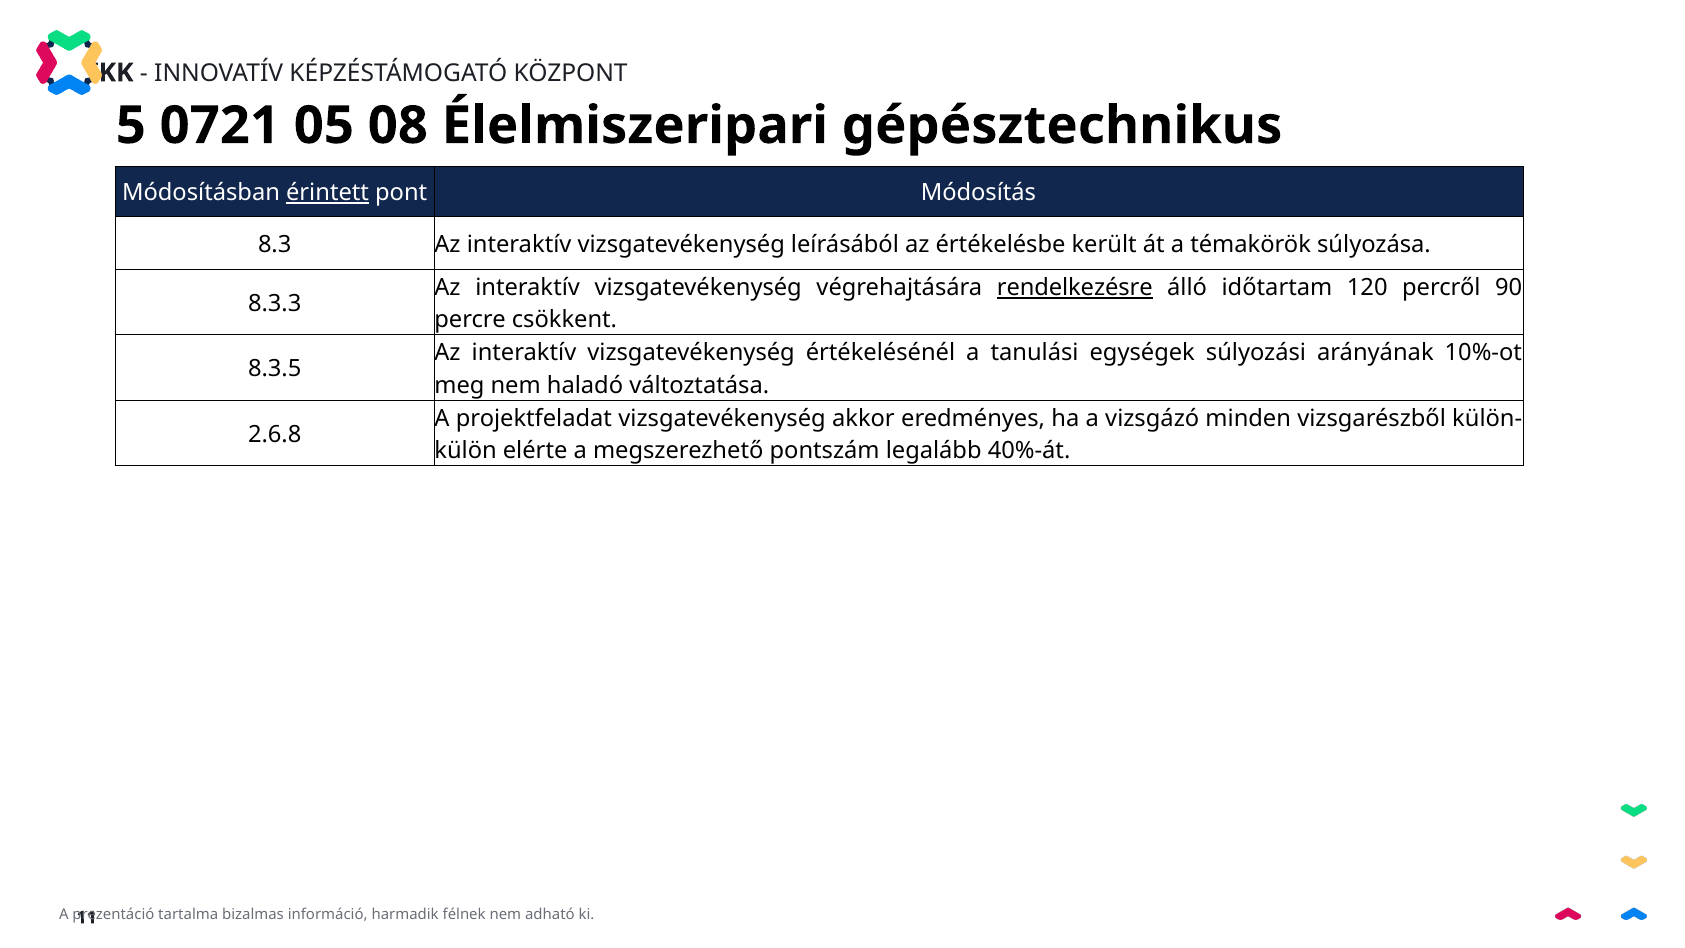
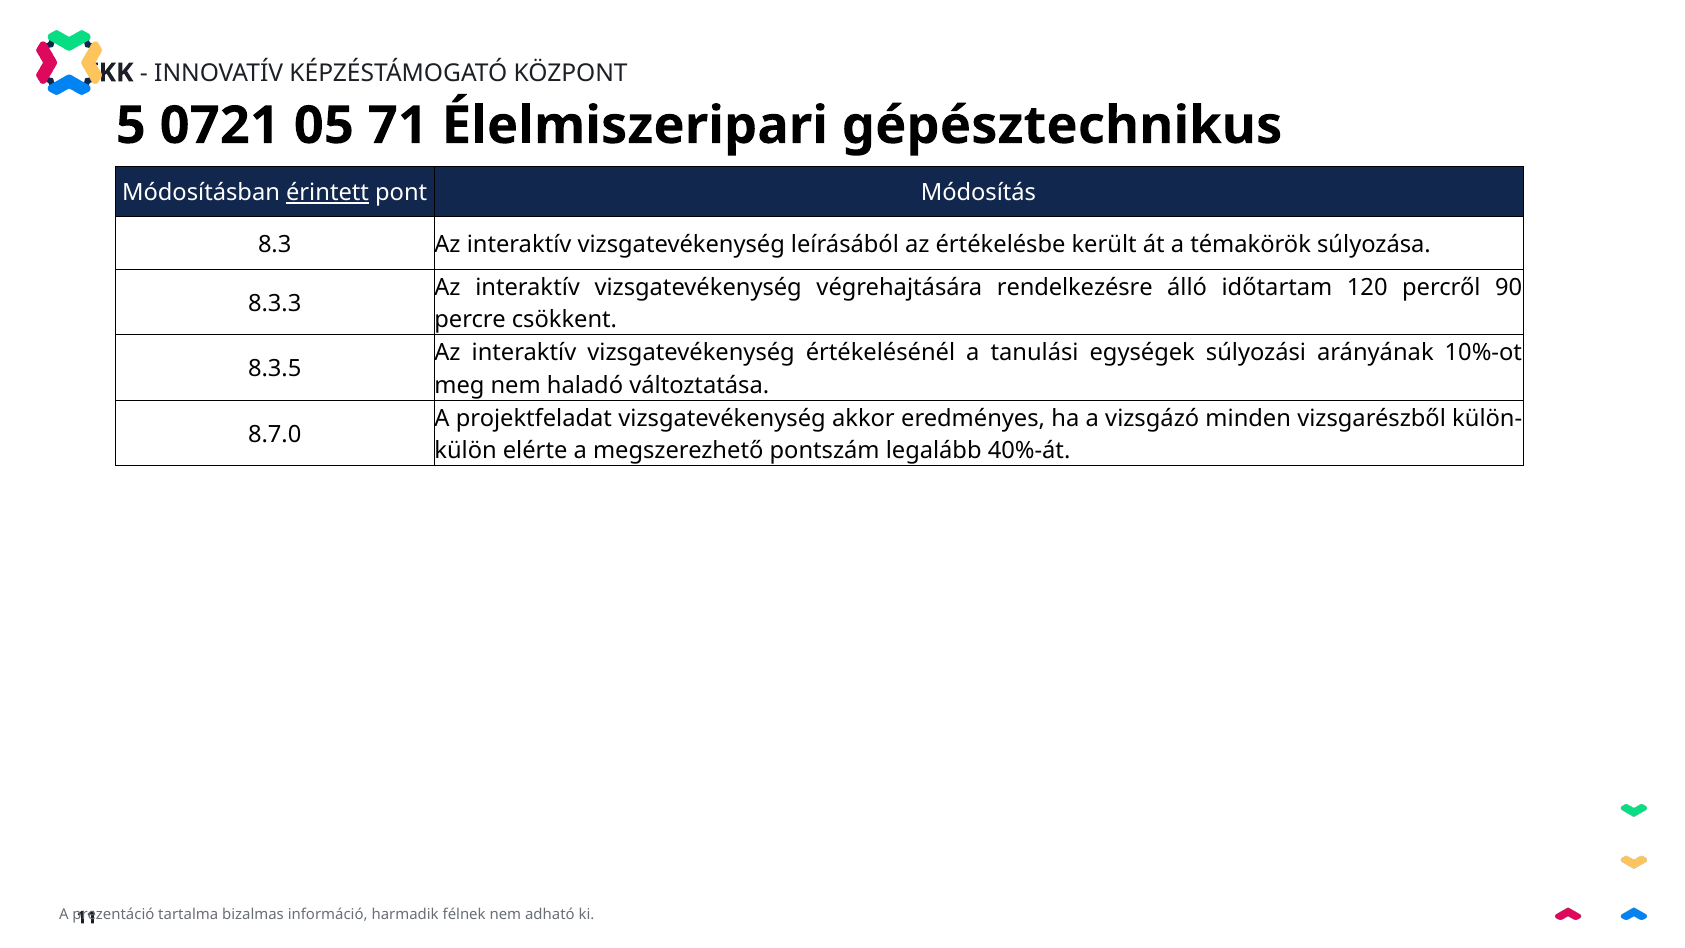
08: 08 -> 71 (398, 126)
rendelkezésre underline: present -> none (1075, 288)
2.6.8: 2.6.8 -> 8.7.0 (275, 434)
